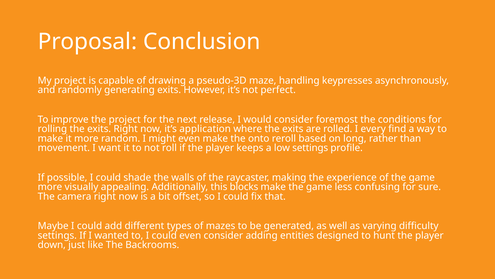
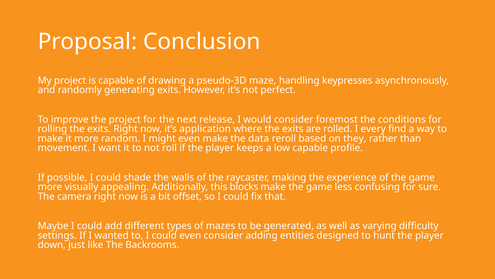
onto: onto -> data (259, 138)
long: long -> they (355, 138)
low settings: settings -> capable (310, 148)
